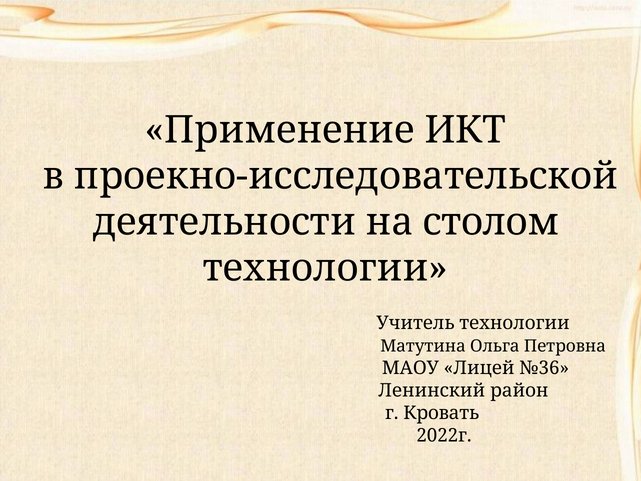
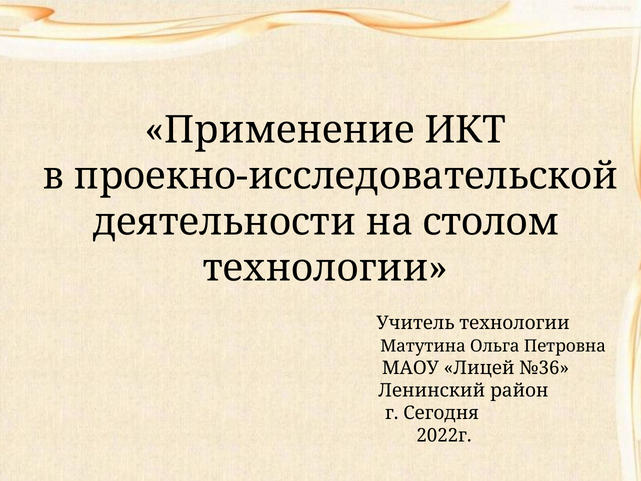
Кровать: Кровать -> Сегодня (441, 413)
